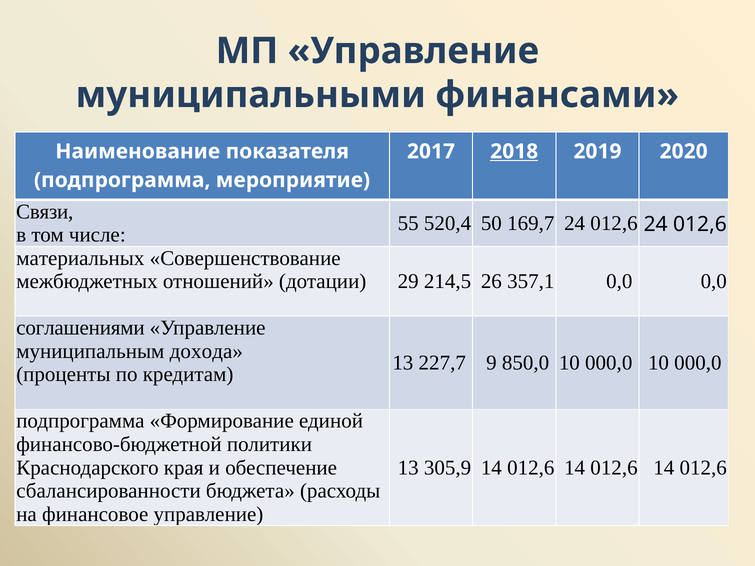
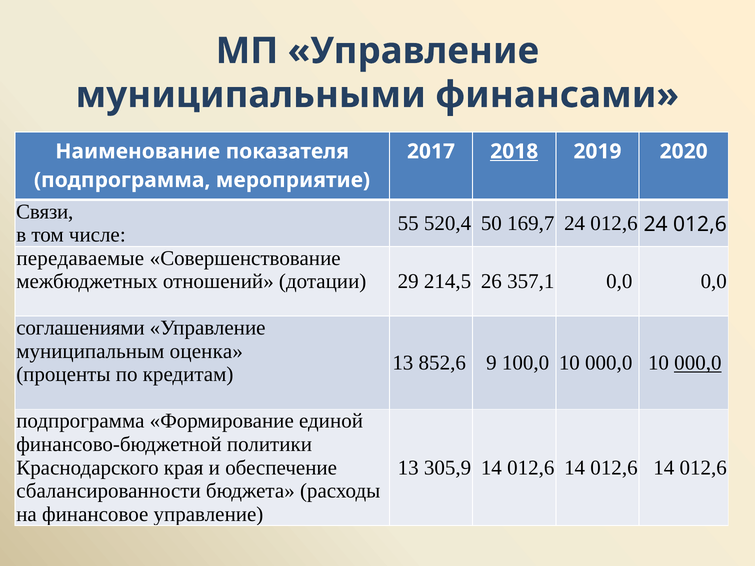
материальных: материальных -> передаваемые (80, 258)
дохода: дохода -> оценка (206, 351)
227,7: 227,7 -> 852,6 (442, 363)
850,0: 850,0 -> 100,0 (526, 363)
000,0 underline: none -> present (698, 363)
